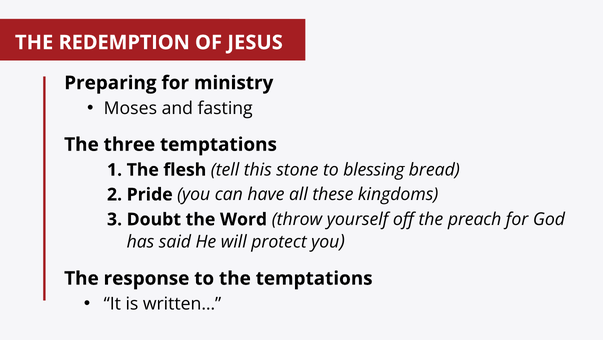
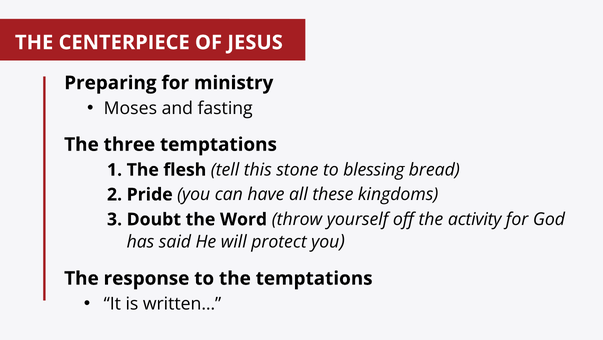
REDEMPTION: REDEMPTION -> CENTERPIECE (124, 43)
preach: preach -> activity (475, 219)
